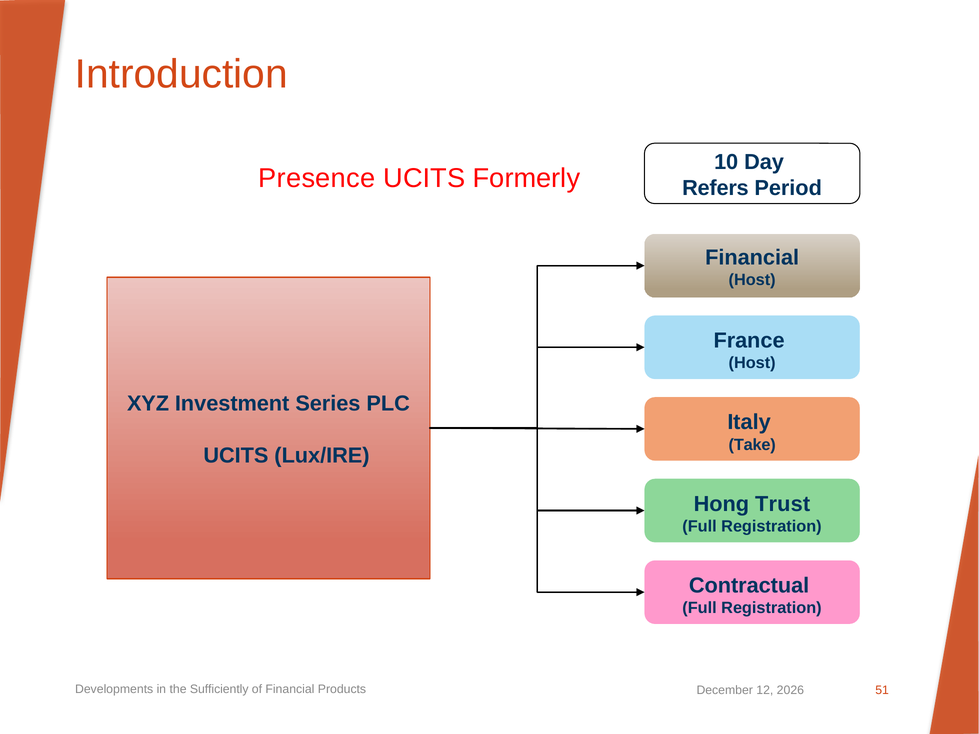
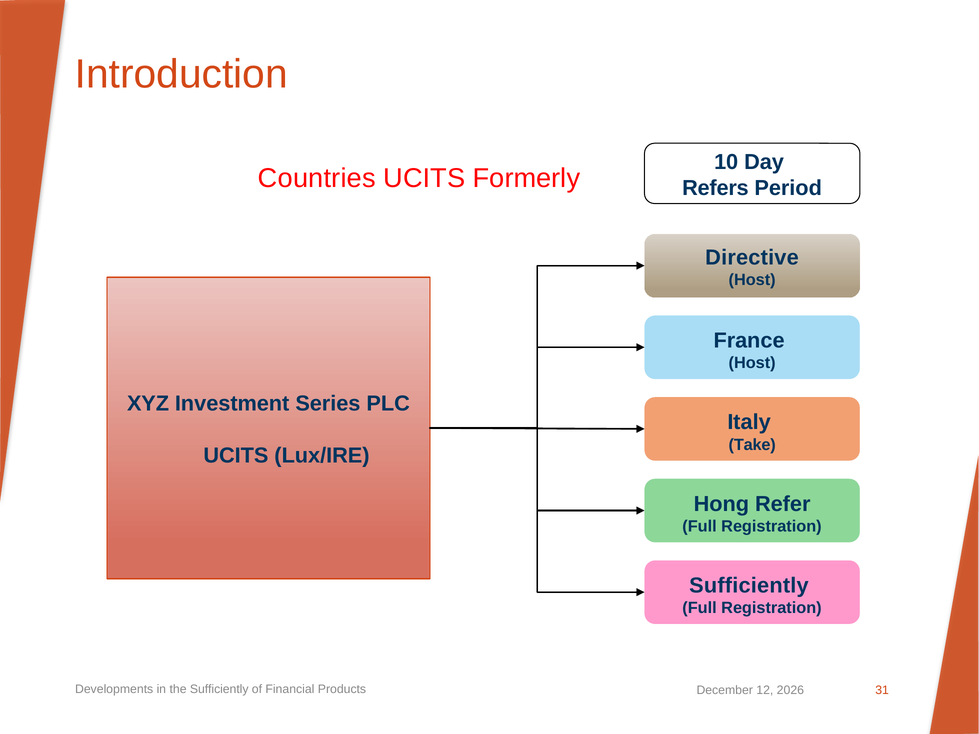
Presence: Presence -> Countries (317, 179)
Financial: Financial -> Directive (752, 257)
Trust: Trust -> Refer (783, 504)
Contractual: Contractual -> Sufficiently (749, 586)
51: 51 -> 31 (882, 690)
